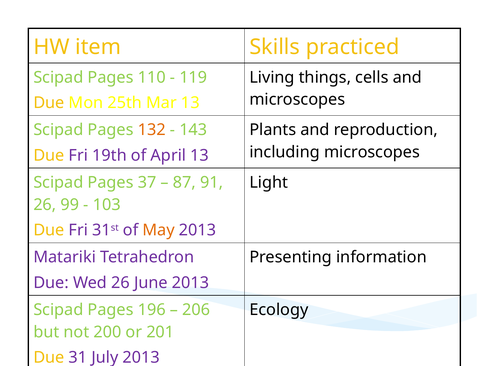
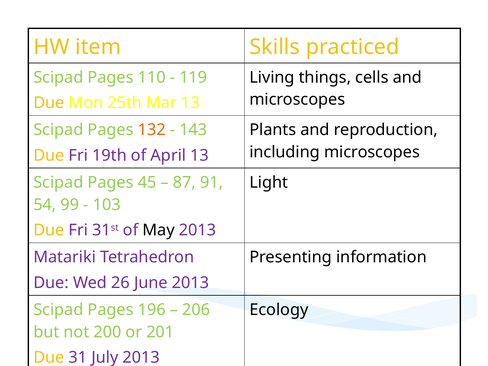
37: 37 -> 45 (147, 183)
26: 26 -> 54 (45, 205)
May colour: orange -> black (159, 230)
